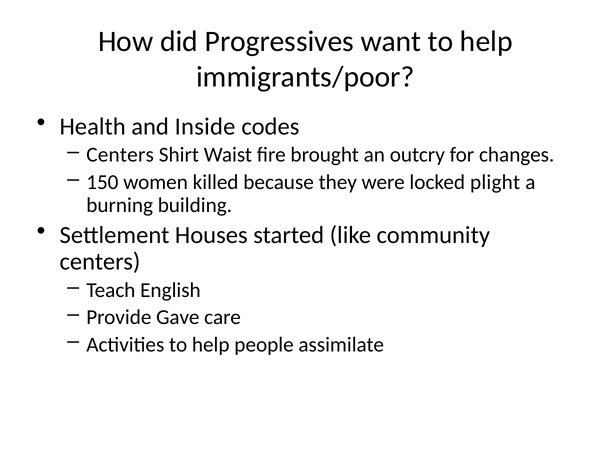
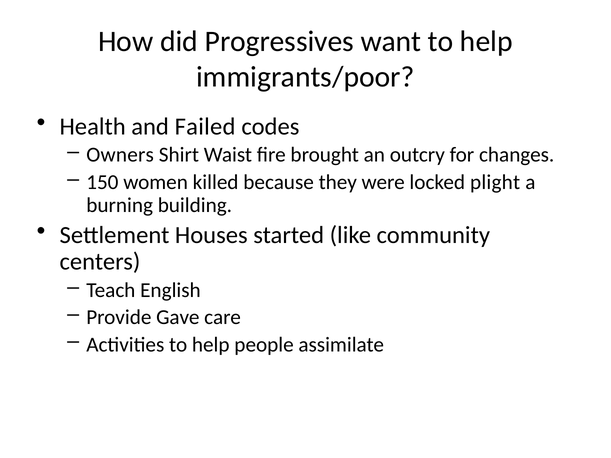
Inside: Inside -> Failed (205, 126)
Centers: Centers -> Owners (120, 155)
